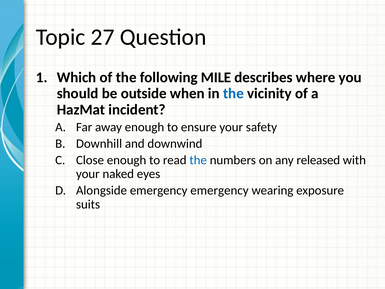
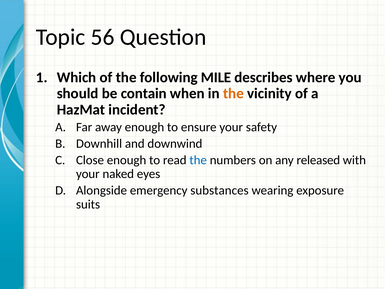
27: 27 -> 56 (103, 37)
outside: outside -> contain (144, 93)
the colour: blue -> orange (233, 93)
emergency emergency: emergency -> substances (219, 190)
